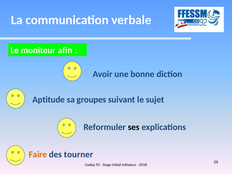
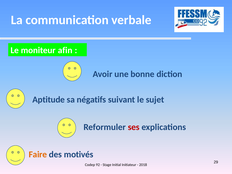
groupes: groupes -> négatifs (91, 100)
ses colour: black -> red (134, 127)
tourner: tourner -> motivés (79, 154)
